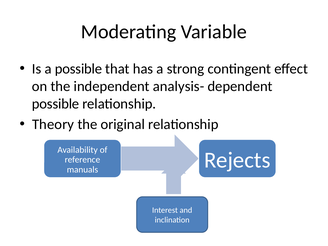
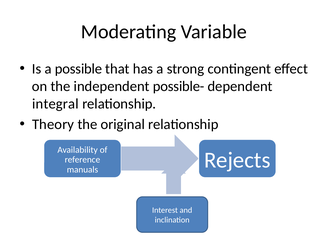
analysis-: analysis- -> possible- (179, 86)
possible: possible -> integral (55, 104)
